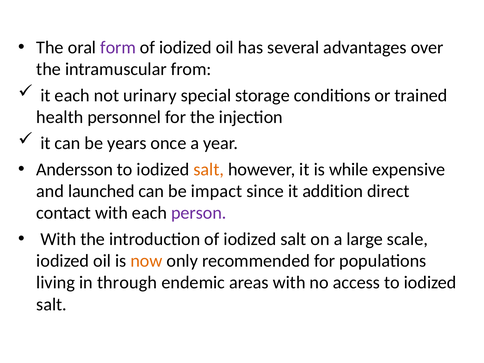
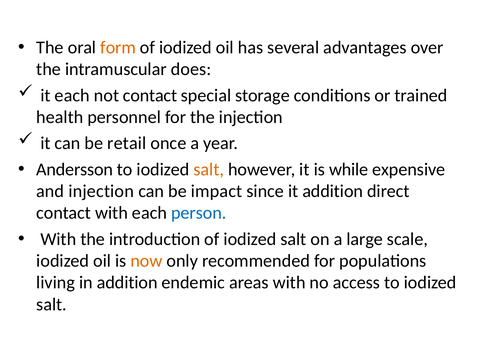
form colour: purple -> orange (118, 47)
from: from -> does (191, 69)
not urinary: urinary -> contact (150, 95)
years: years -> retail (127, 143)
and launched: launched -> injection (101, 191)
person colour: purple -> blue (199, 213)
in through: through -> addition (127, 283)
